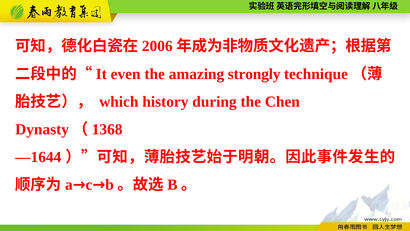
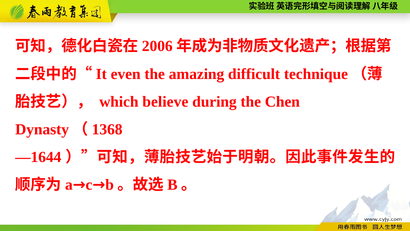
strongly: strongly -> difficult (254, 74)
history: history -> believe (165, 102)
